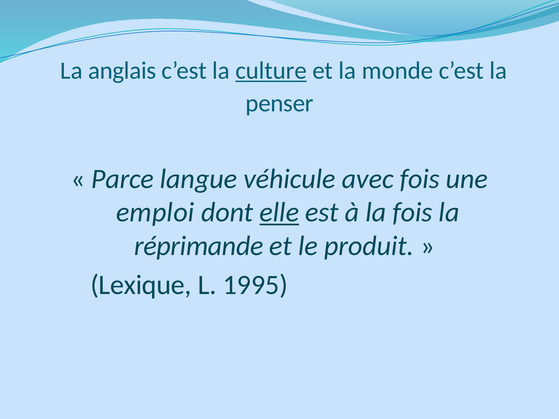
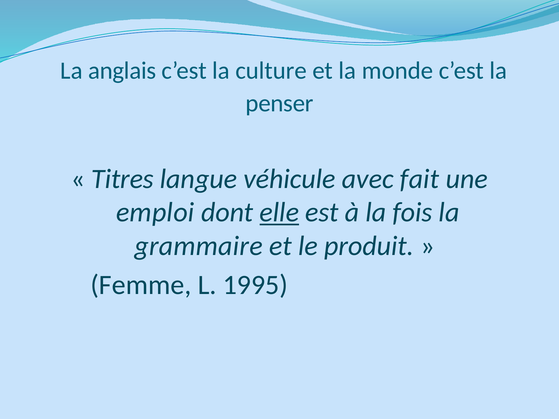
culture underline: present -> none (271, 71)
Parce: Parce -> Titres (123, 179)
avec fois: fois -> fait (420, 179)
réprimande: réprimande -> grammaire (199, 246)
Lexique: Lexique -> Femme (141, 285)
